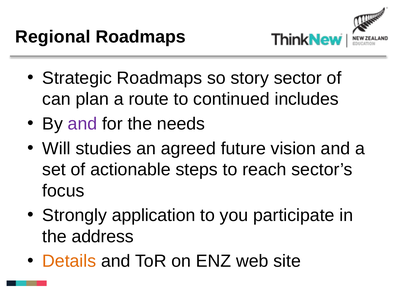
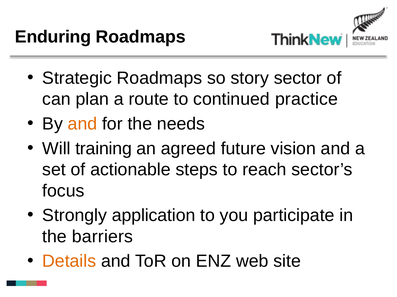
Regional: Regional -> Enduring (53, 37)
includes: includes -> practice (307, 99)
and colour: purple -> orange (82, 124)
studies: studies -> training (104, 149)
address: address -> barriers (102, 237)
